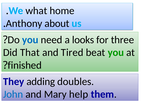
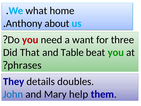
you colour: blue -> red (30, 40)
looks: looks -> want (83, 40)
Tired: Tired -> Table (72, 52)
finished: finished -> phrases (25, 65)
adding: adding -> details (41, 81)
